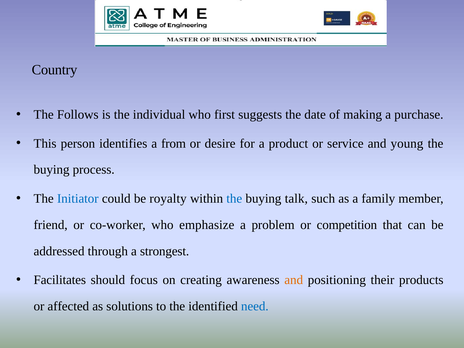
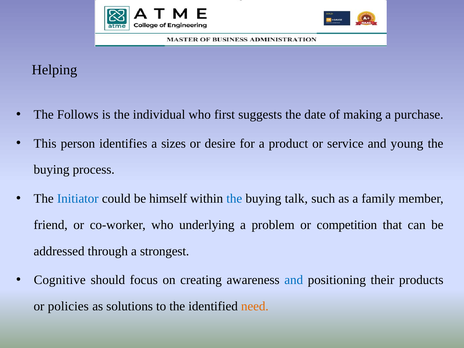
Country: Country -> Helping (54, 70)
from: from -> sizes (174, 143)
royalty: royalty -> himself (168, 199)
emphasize: emphasize -> underlying (207, 225)
Facilitates: Facilitates -> Cognitive (60, 280)
and colour: orange -> blue (294, 280)
affected: affected -> policies (68, 306)
need colour: blue -> orange (255, 306)
